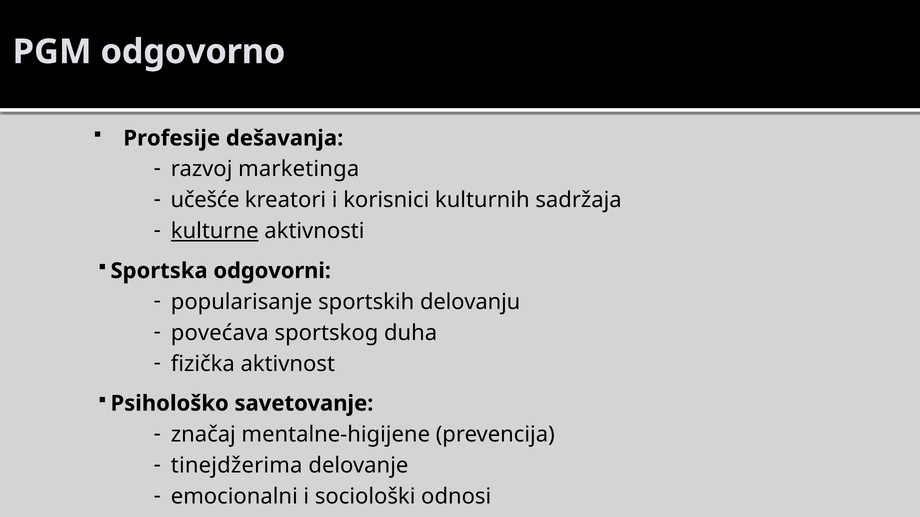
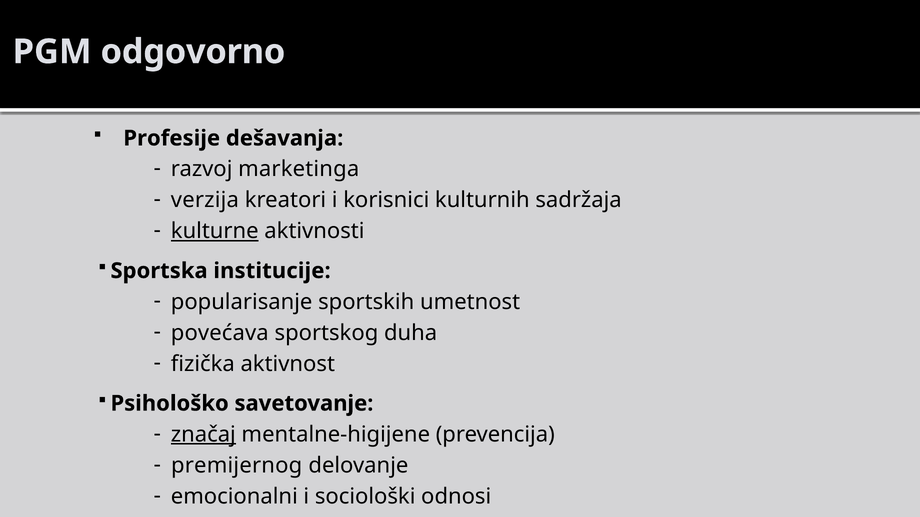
učešće: učešće -> verzija (205, 200)
odgovorni: odgovorni -> institucije (272, 271)
delovanju: delovanju -> umetnost (470, 302)
značaj underline: none -> present (203, 435)
tinejdžerima: tinejdžerima -> premijernog (237, 466)
